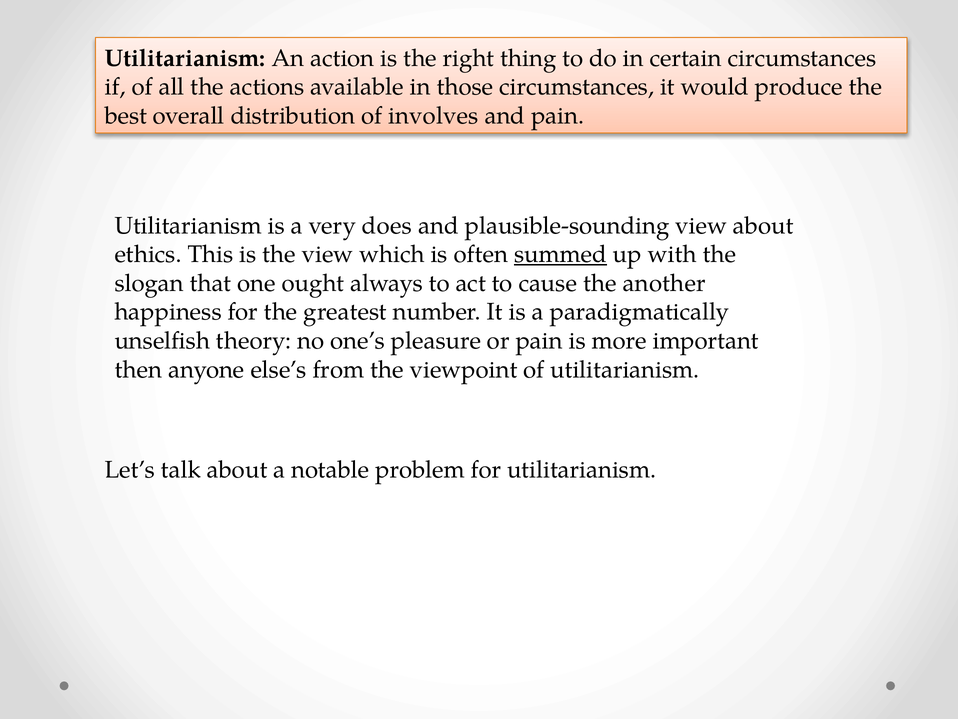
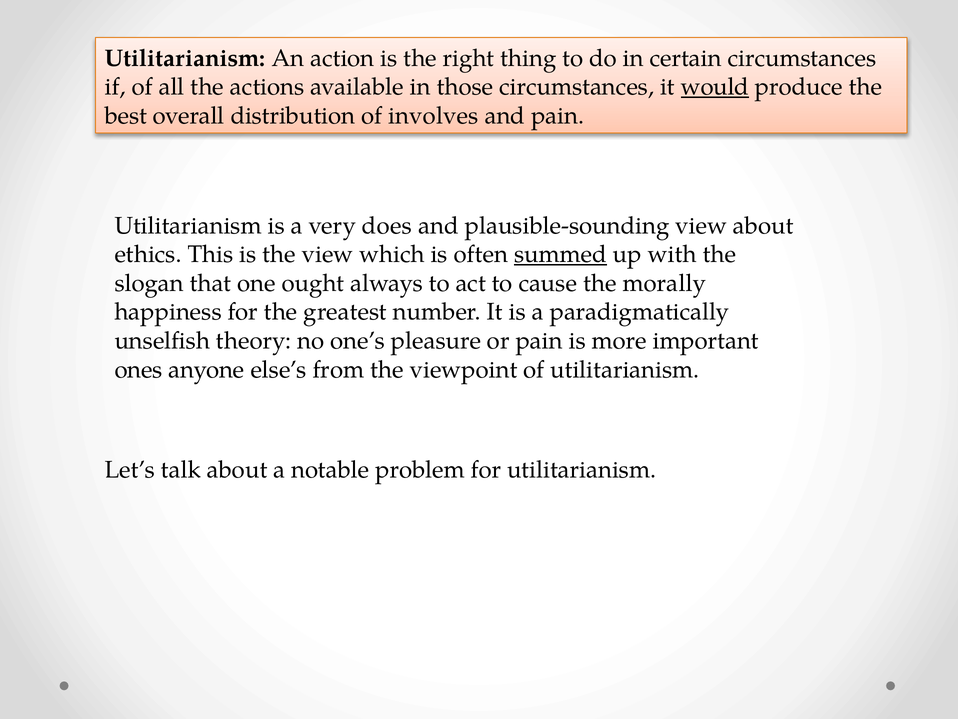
would underline: none -> present (715, 87)
another: another -> morally (664, 283)
then: then -> ones (139, 369)
